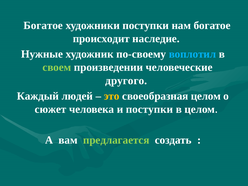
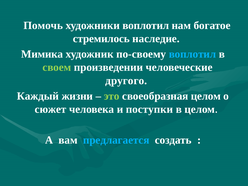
Богатое: Богатое -> Помочь (43, 25)
художники поступки: поступки -> воплотил (146, 25)
происходит: происходит -> стремилось (101, 39)
Нужные: Нужные -> Мимика (42, 54)
людей: людей -> жизни (77, 96)
это colour: yellow -> light green (112, 96)
предлагается colour: light green -> light blue (116, 140)
